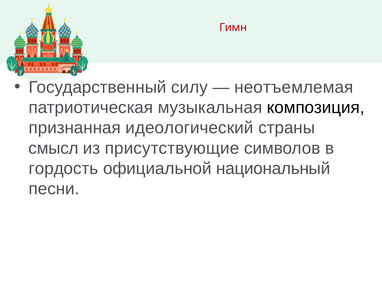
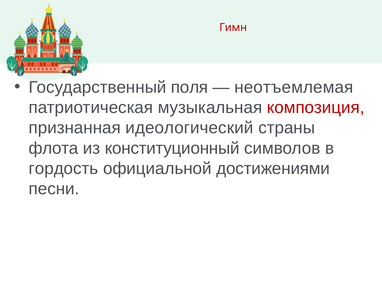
силу: силу -> поля (190, 87)
композиция colour: black -> red (316, 108)
смысл: смысл -> флота (54, 148)
присутствующие: присутствующие -> конституционный (172, 148)
национальный: национальный -> достижениями (273, 169)
